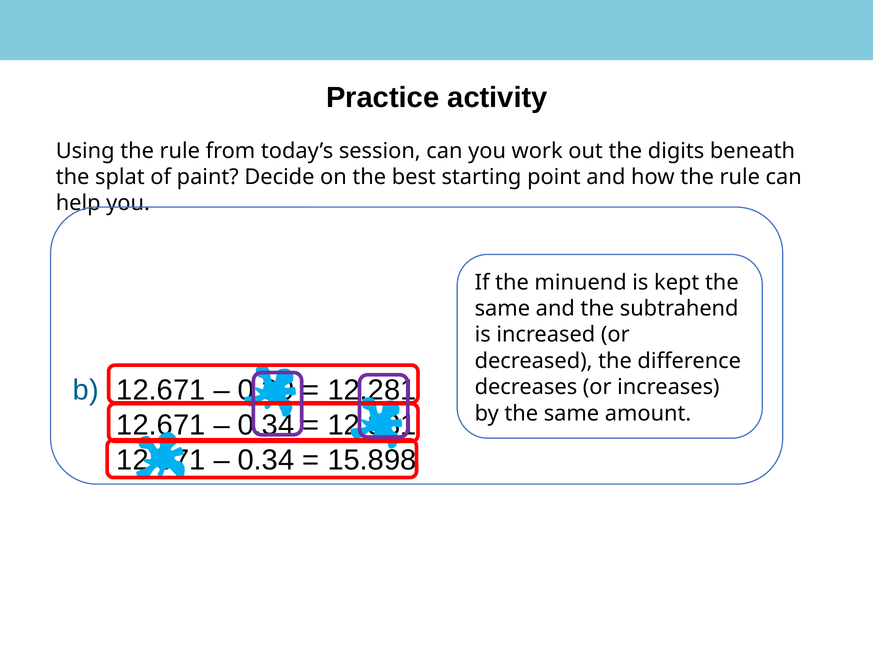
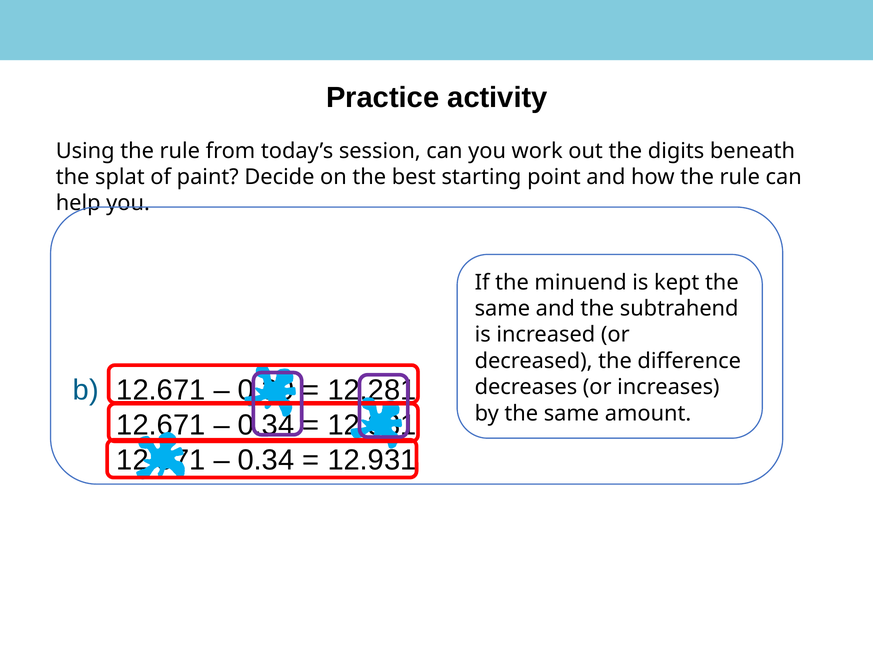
15.898: 15.898 -> 12.931 (372, 460)
